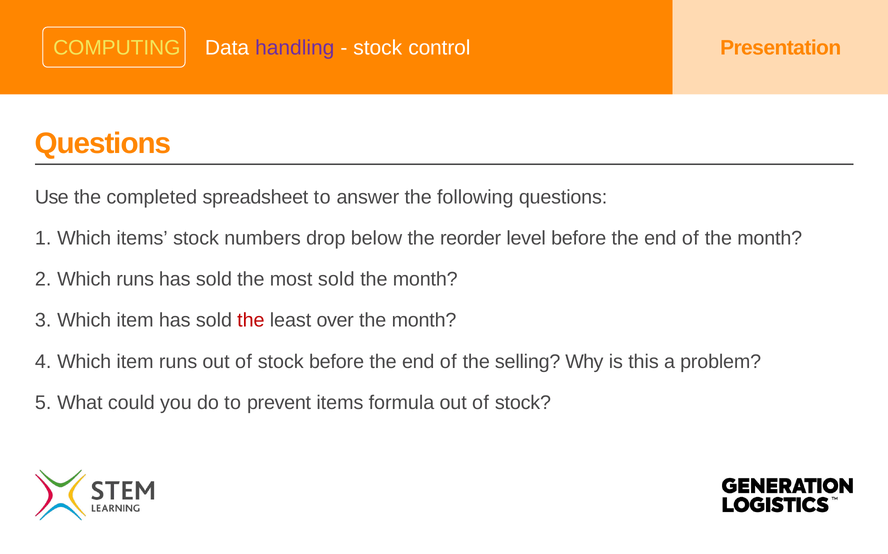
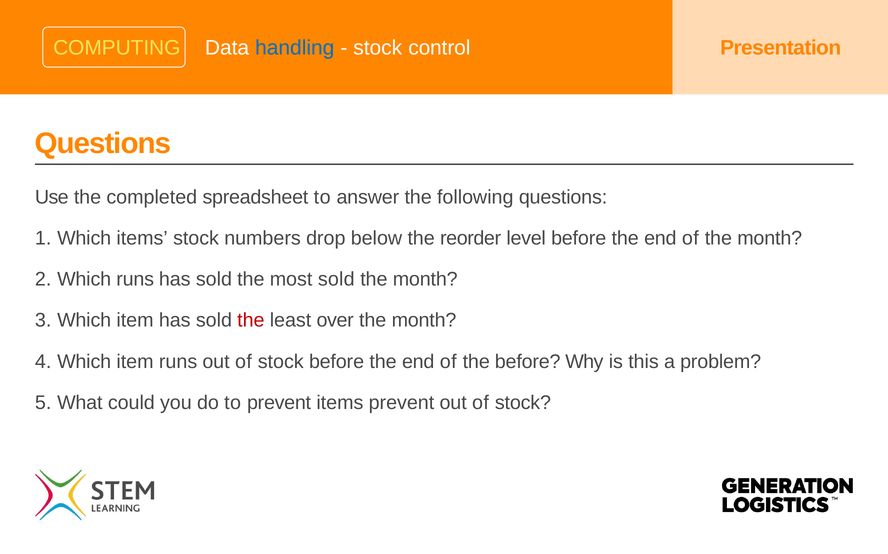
handling colour: purple -> blue (295, 48)
the selling: selling -> before (528, 362)
items formula: formula -> prevent (401, 403)
